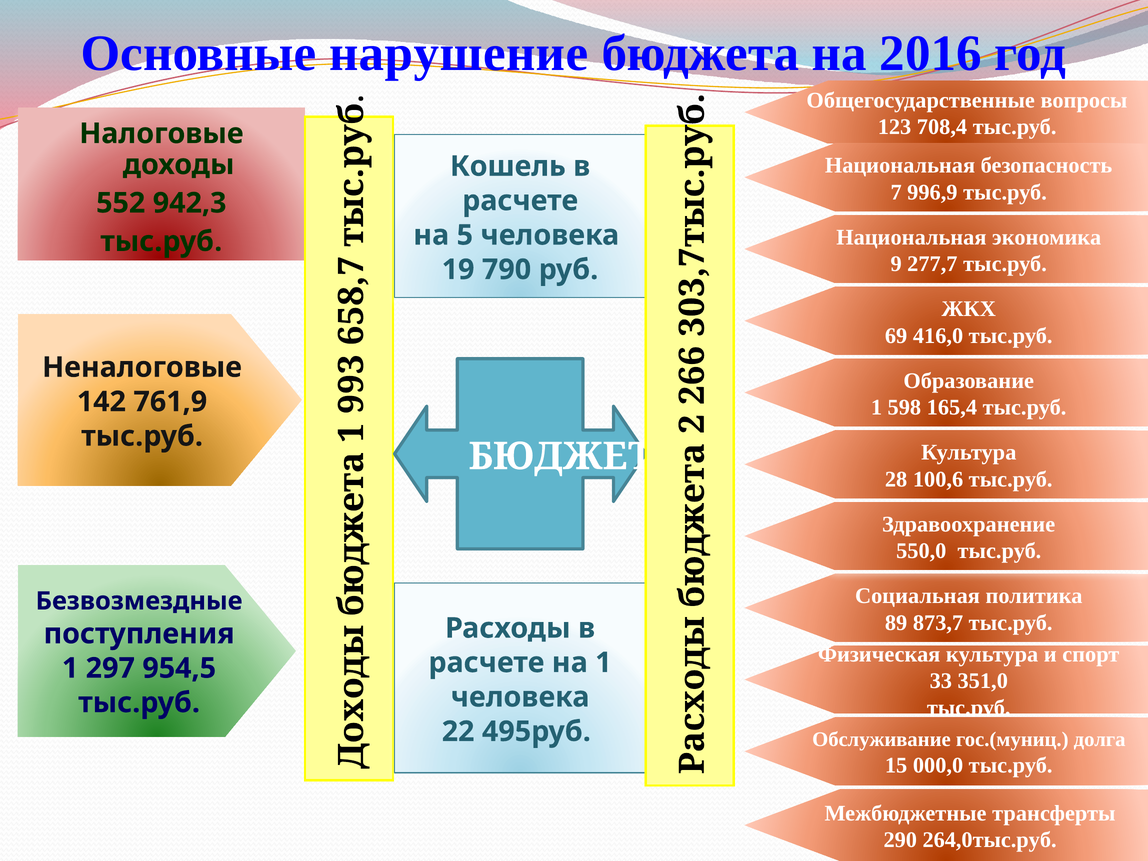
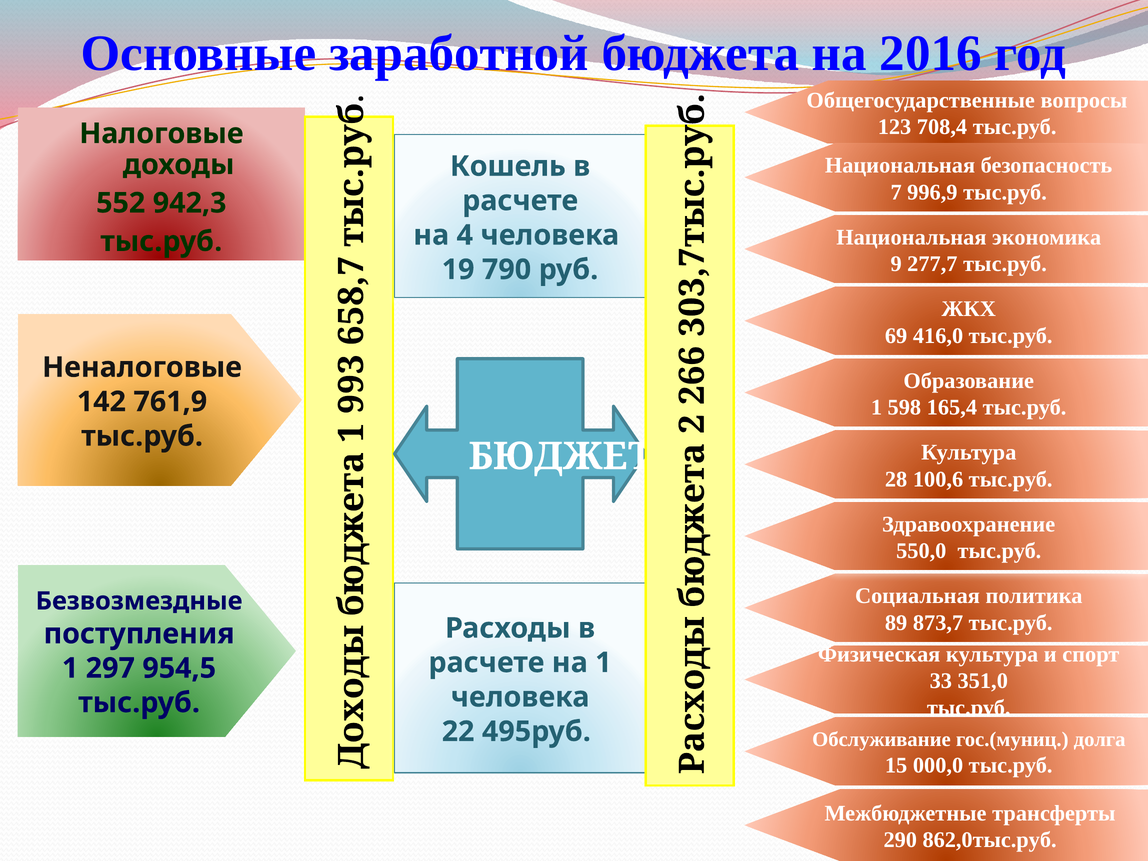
нарушение: нарушение -> заработной (459, 54)
на 5: 5 -> 4 (465, 235)
264,0тыс.руб: 264,0тыс.руб -> 862,0тыс.руб (990, 840)
